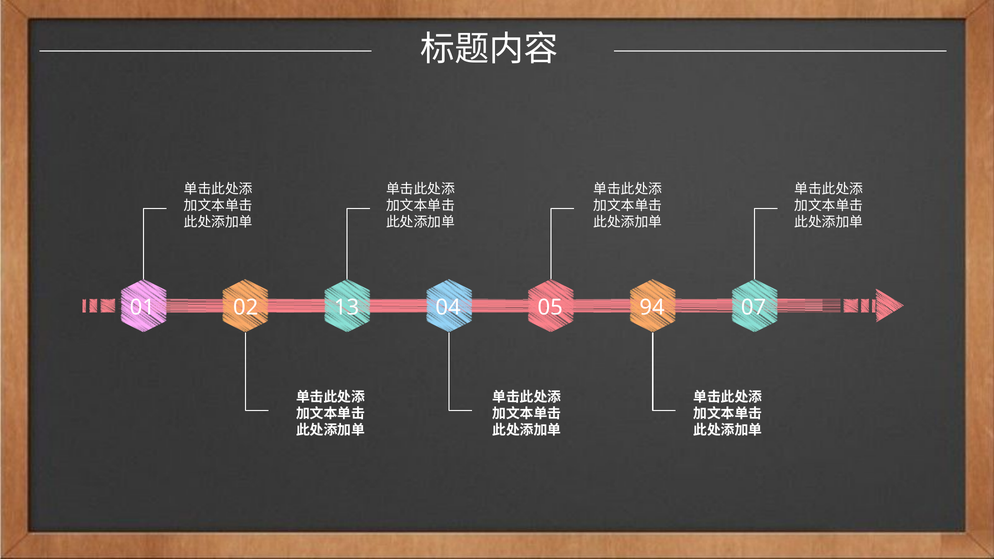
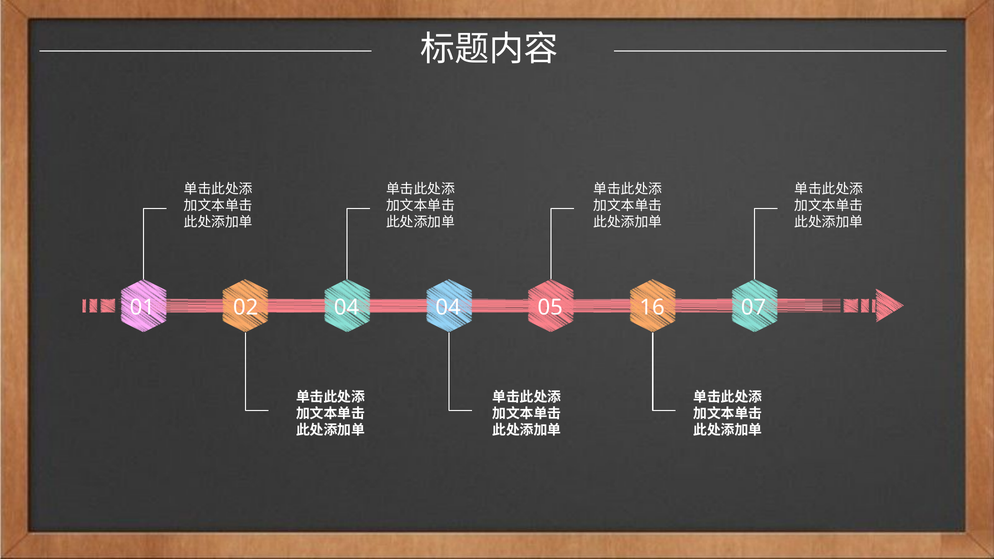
02 13: 13 -> 04 (347, 308)
94: 94 -> 16 (652, 308)
